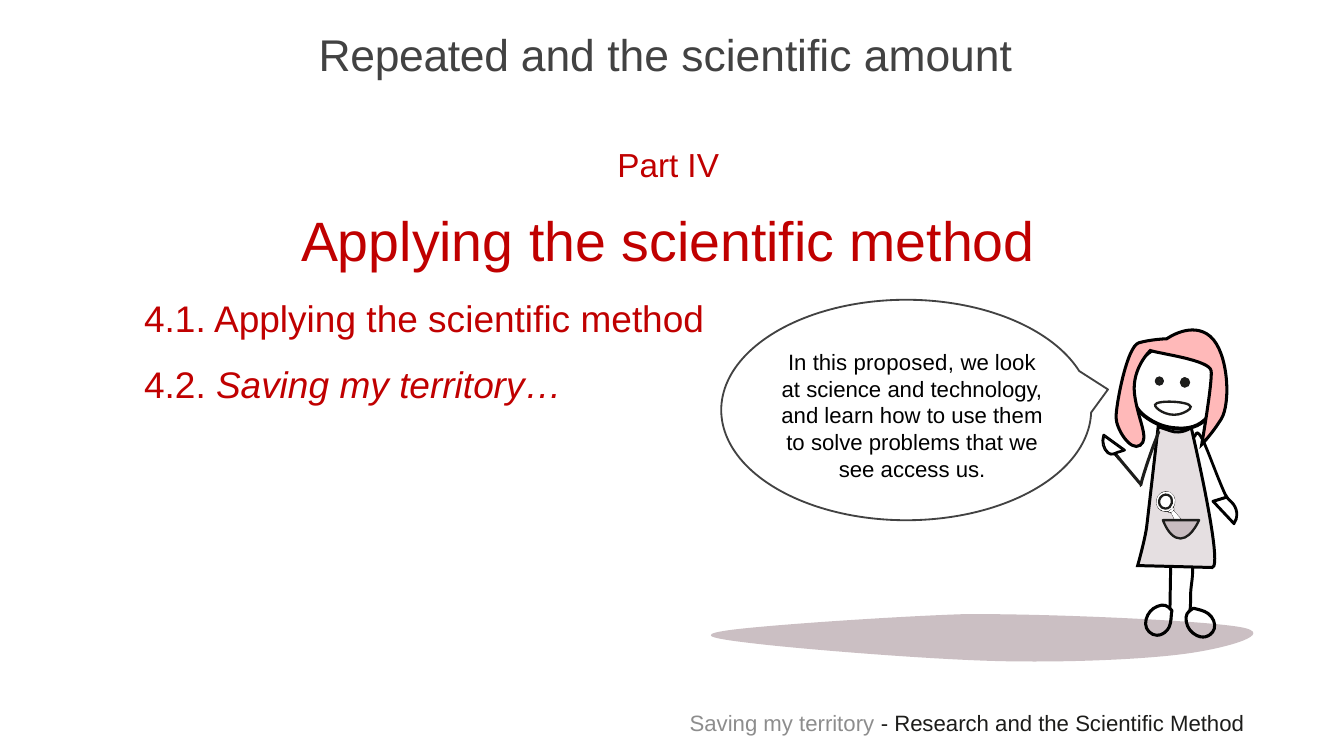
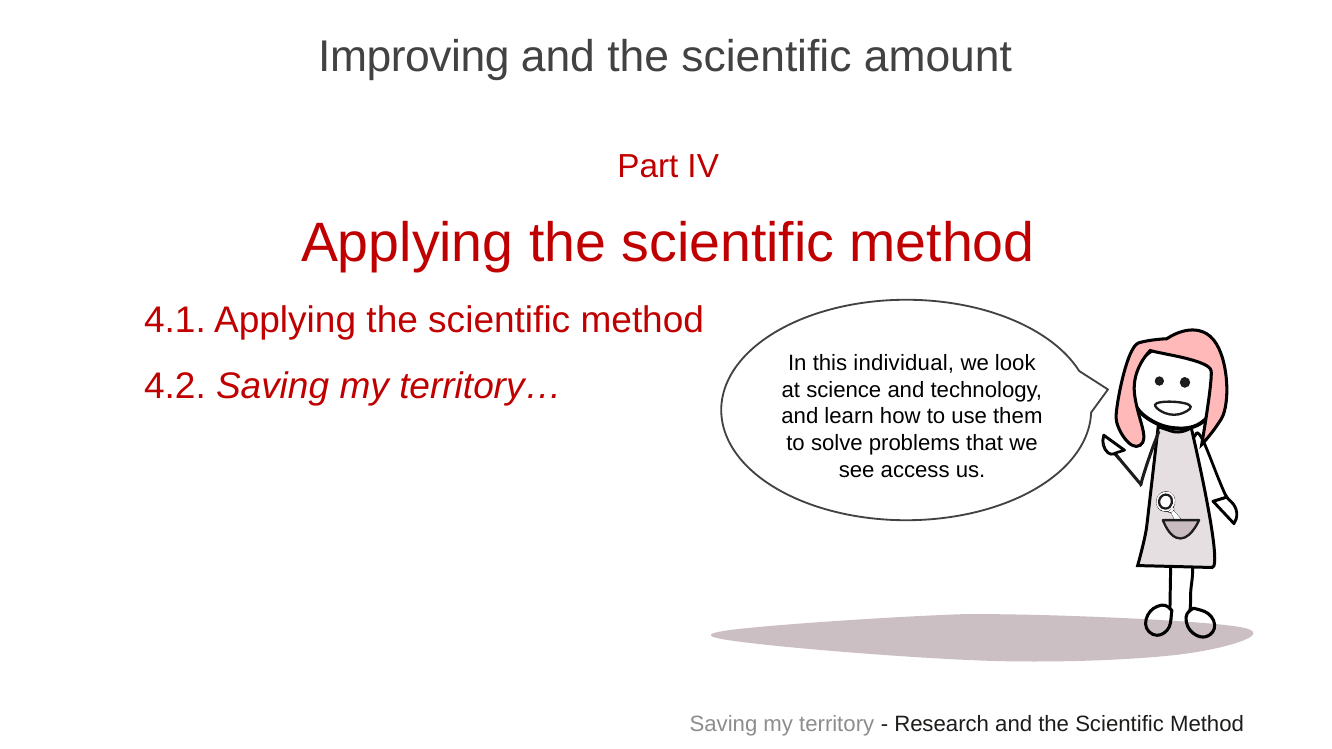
Repeated: Repeated -> Improving (414, 57)
proposed: proposed -> individual (904, 363)
